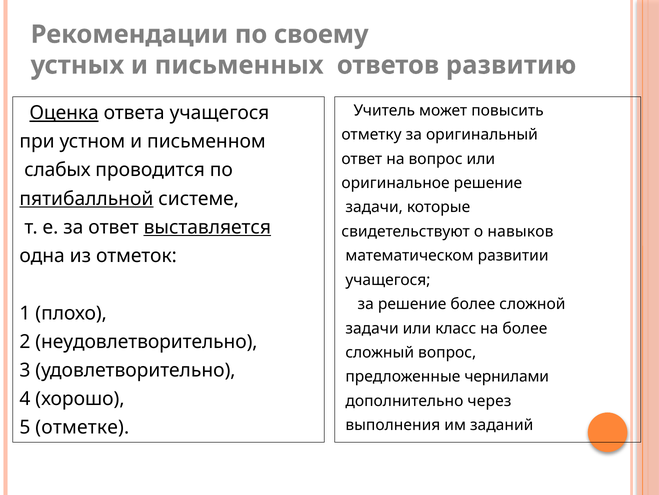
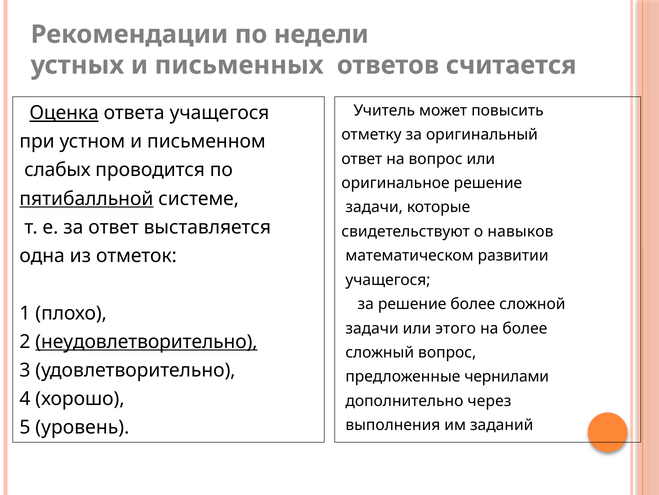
своему: своему -> недели (321, 34)
развитию: развитию -> считается (511, 65)
выставляется underline: present -> none (207, 227)
класс: класс -> этого (456, 328)
неудовлетворительно underline: none -> present (146, 341)
отметке: отметке -> уровень (82, 427)
